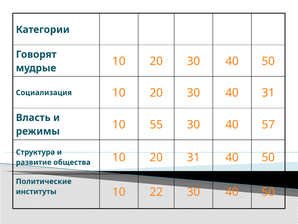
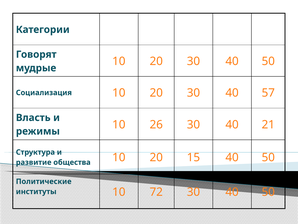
40 31: 31 -> 57 (268, 93)
55: 55 -> 26 (156, 124)
57: 57 -> 21 (268, 124)
20 31: 31 -> 15 (194, 157)
22: 22 -> 72 (156, 192)
